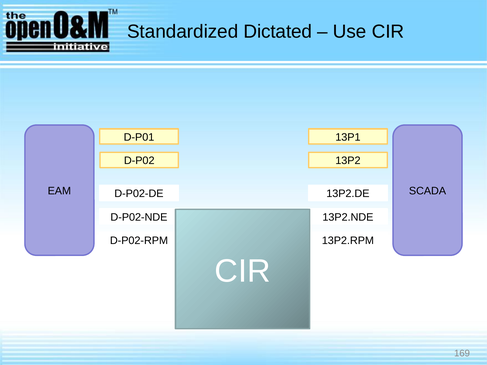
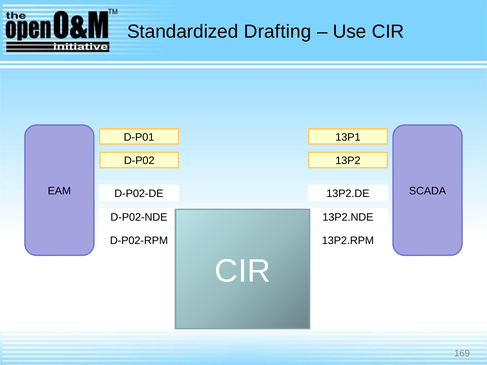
Dictated: Dictated -> Drafting (278, 32)
